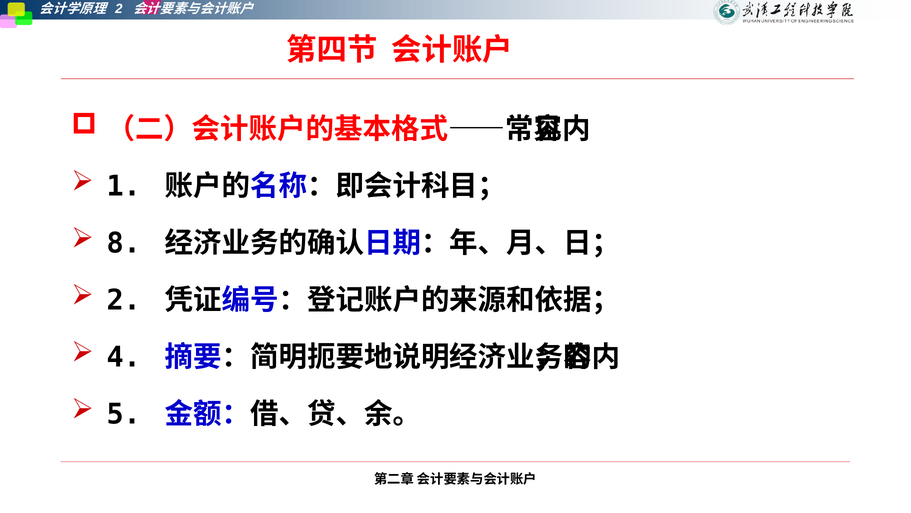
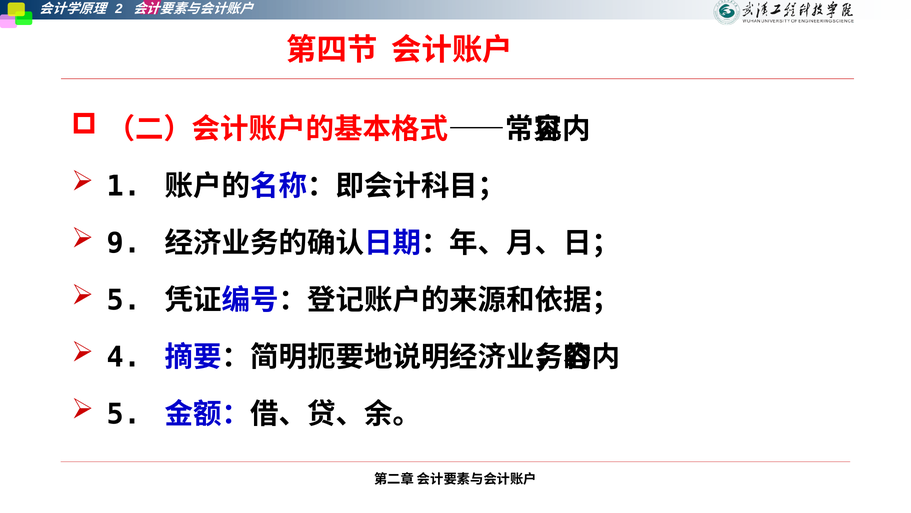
8: 8 -> 9 (124, 243)
2: 2 -> 5 (124, 300)
